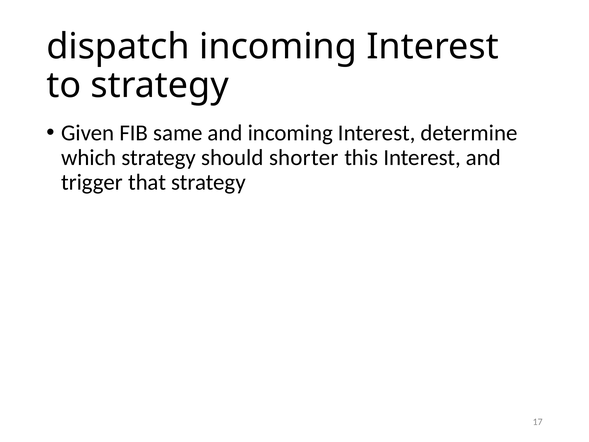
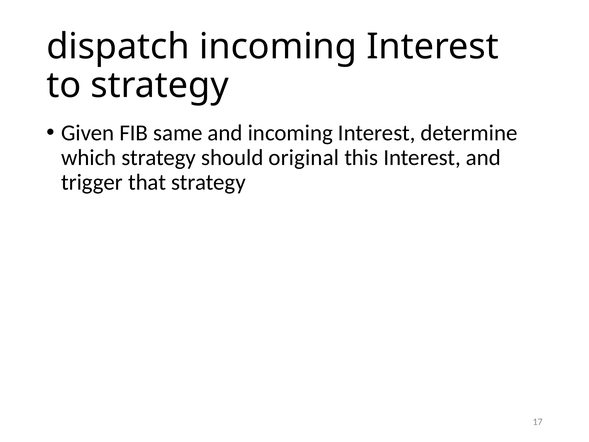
shorter: shorter -> original (304, 158)
